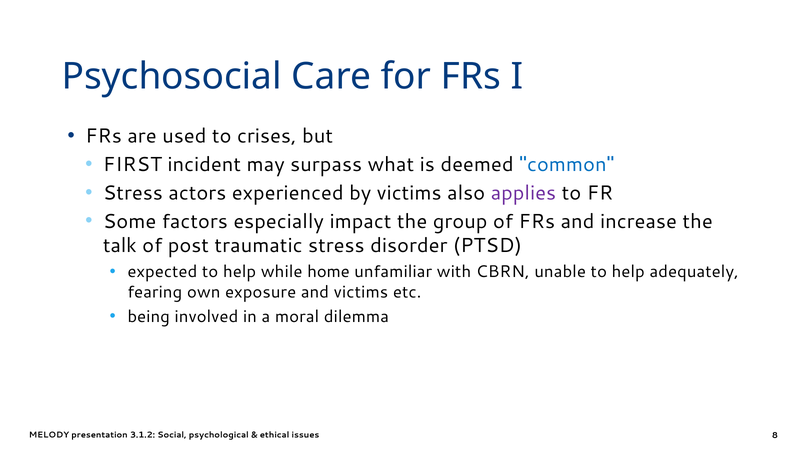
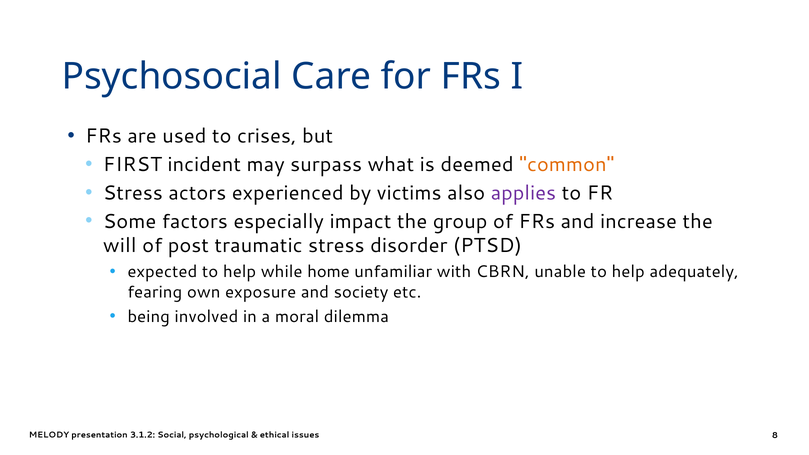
common colour: blue -> orange (567, 165)
talk: talk -> will (120, 246)
and victims: victims -> society (361, 292)
